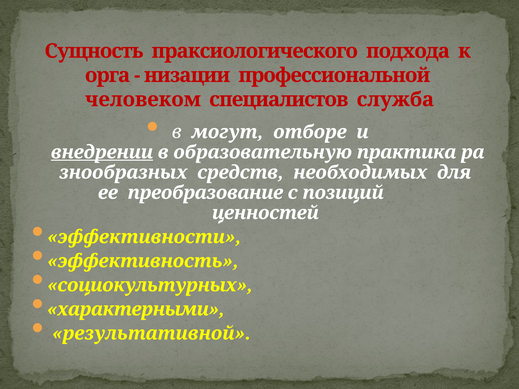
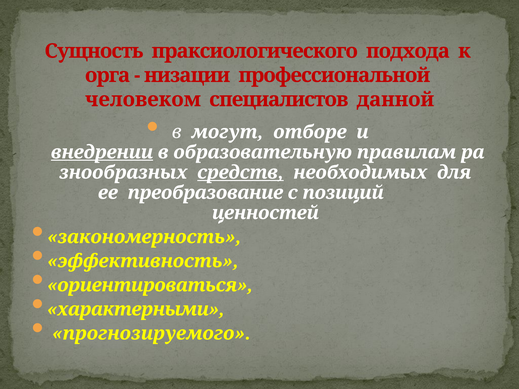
служба: служба -> данной (395, 100)
практика: практика -> правилам (406, 152)
средств underline: none -> present (241, 173)
эффективности: эффективности -> закономерность (144, 237)
социокультурных: социокультурных -> ориентироваться (150, 285)
результативной: результативной -> прогнозируемого (151, 334)
